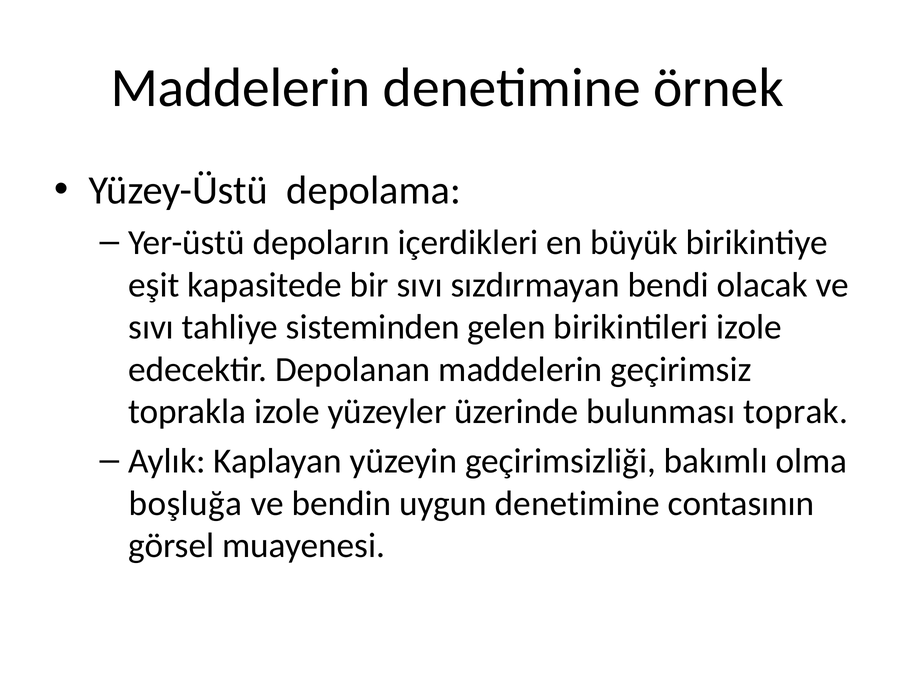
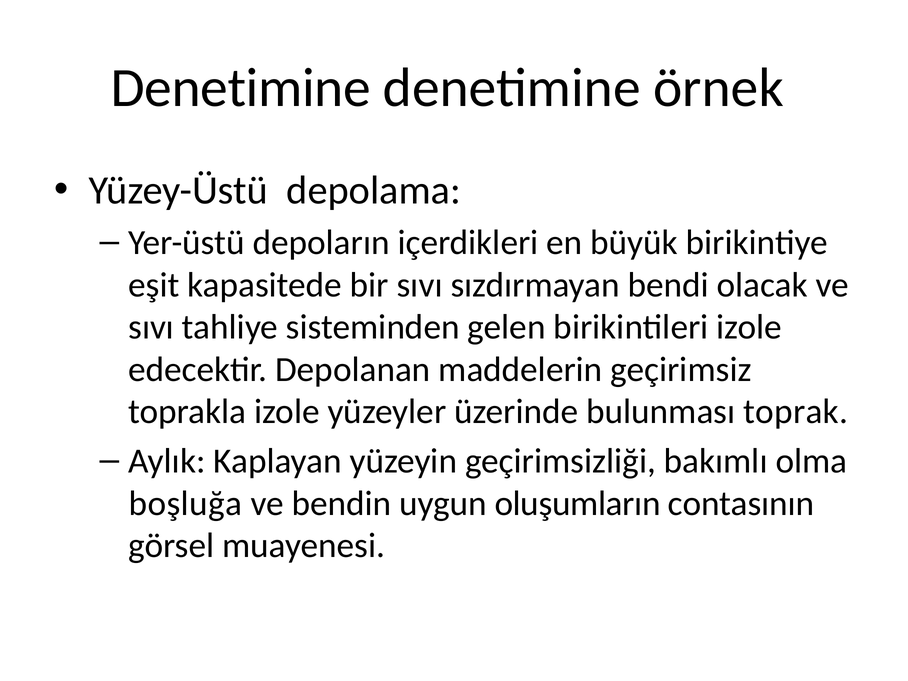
Maddelerin: Maddelerin -> Denetimine (241, 88)
uygun denetimine: denetimine -> oluşumların (578, 503)
